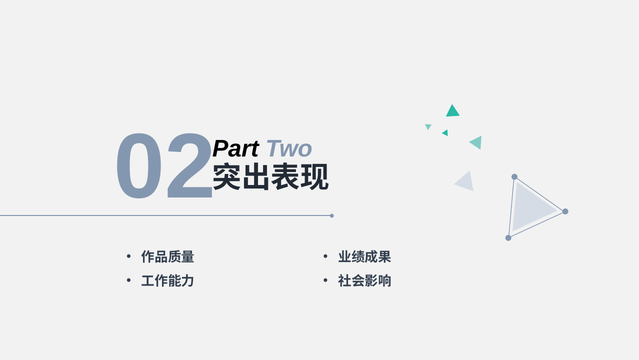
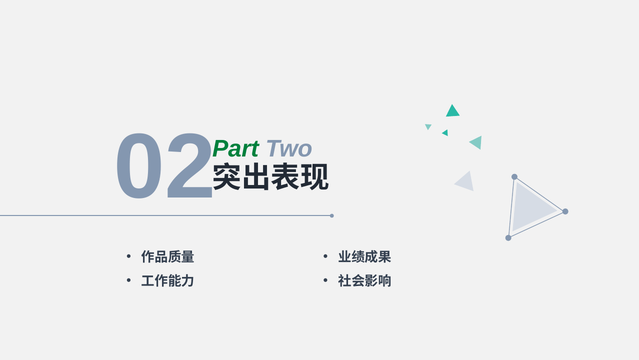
Part colour: black -> green (236, 149)
